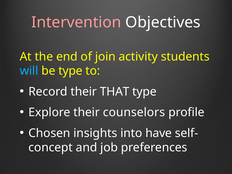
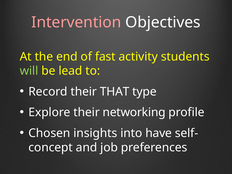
join: join -> fast (105, 57)
will colour: light blue -> light green (29, 71)
be type: type -> lead (70, 71)
counselors: counselors -> networking (134, 112)
